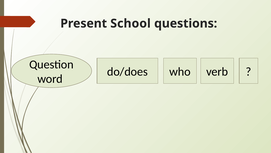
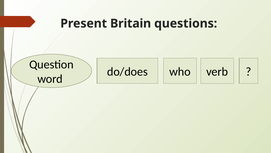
School: School -> Britain (131, 23)
